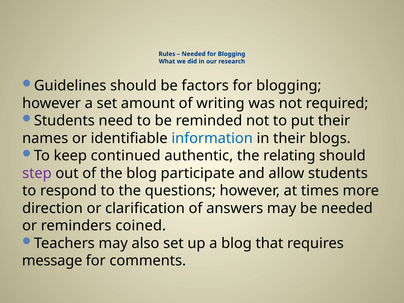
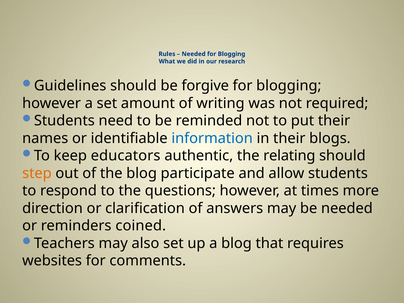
factors: factors -> forgive (205, 86)
continued: continued -> educators (126, 156)
step colour: purple -> orange (37, 173)
message: message -> websites (52, 261)
